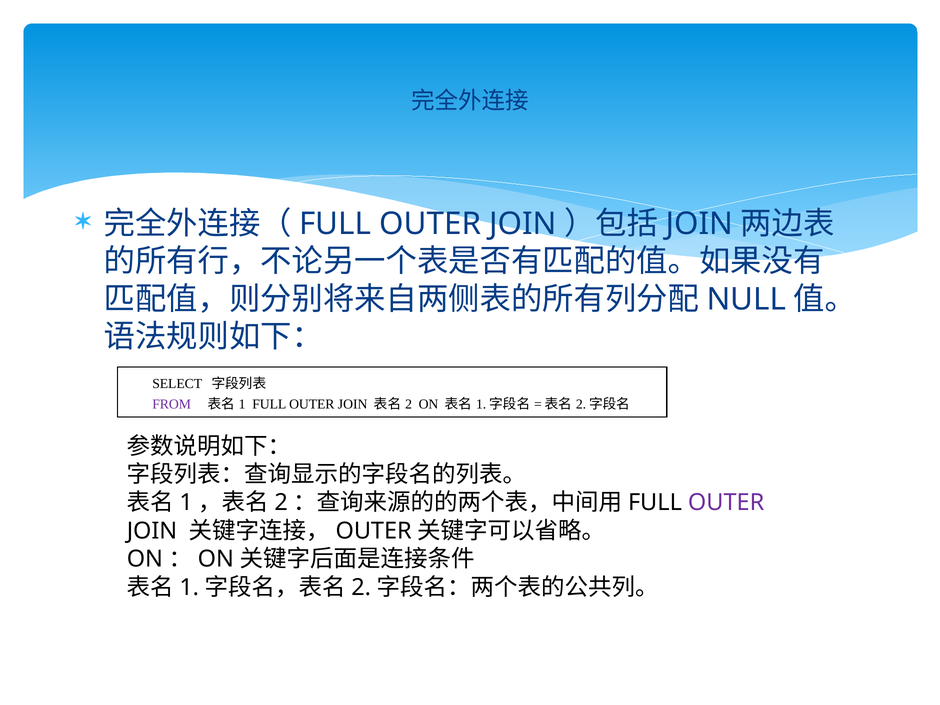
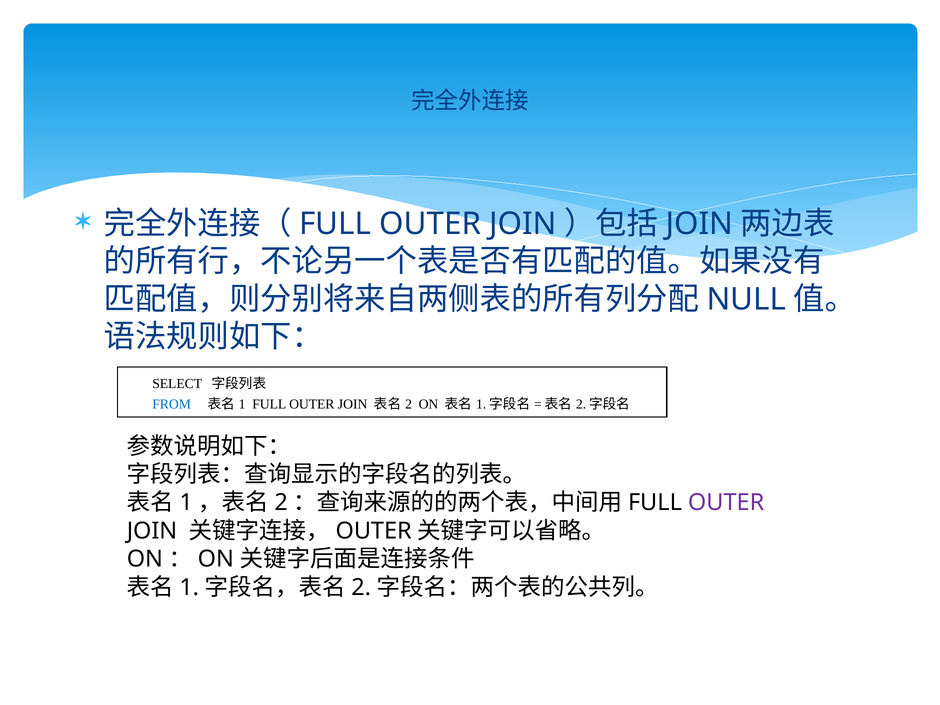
FROM colour: purple -> blue (172, 404)
